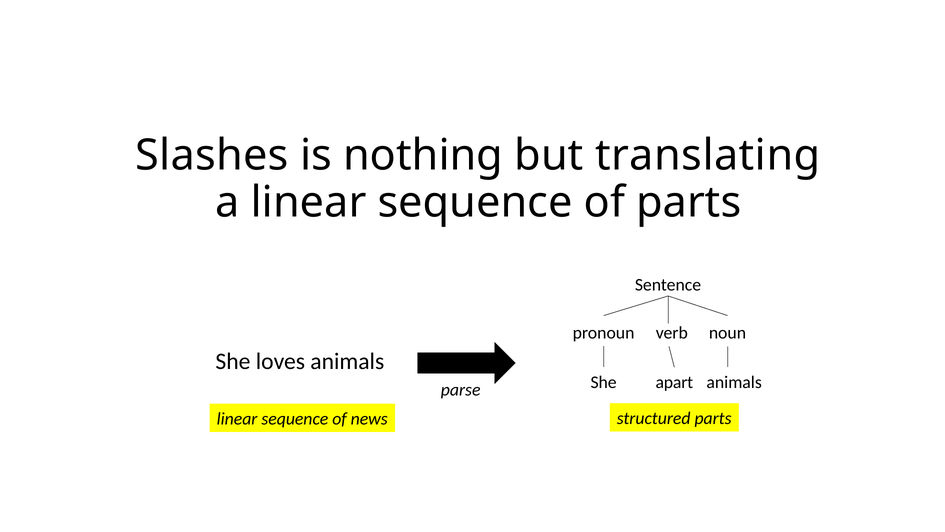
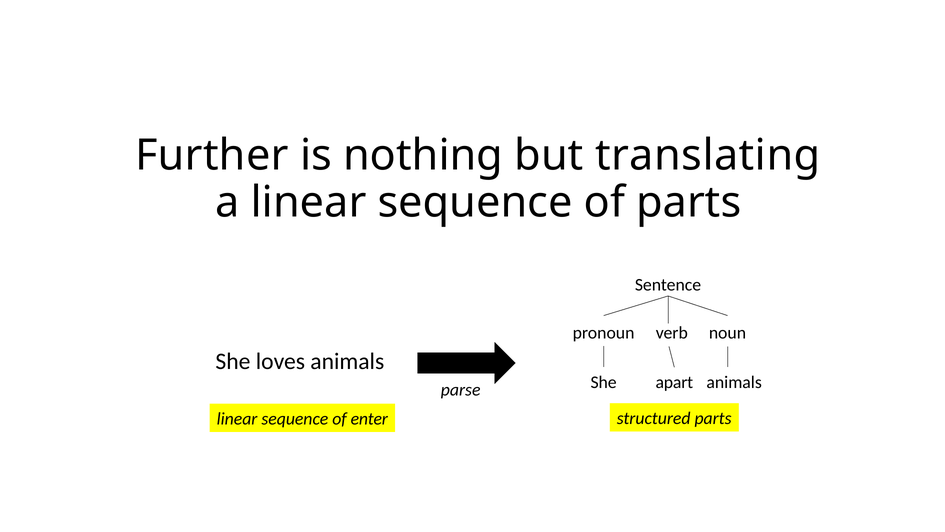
Slashes: Slashes -> Further (212, 155)
news: news -> enter (369, 419)
